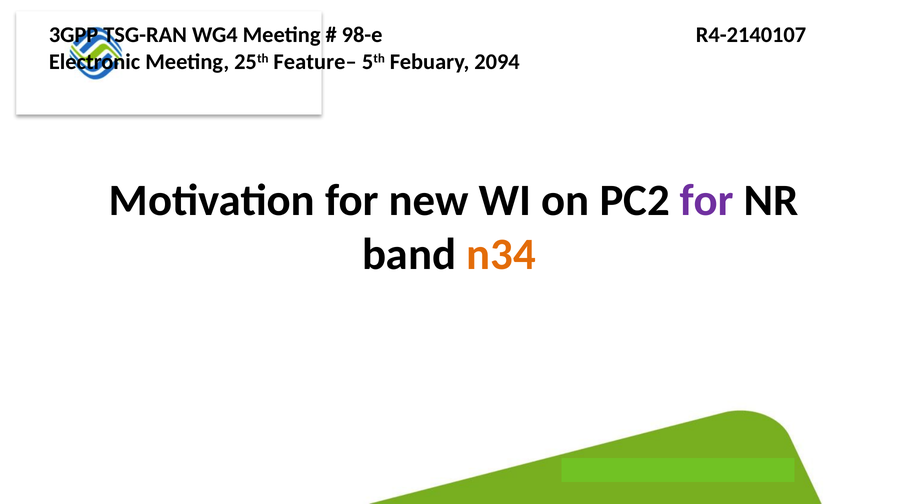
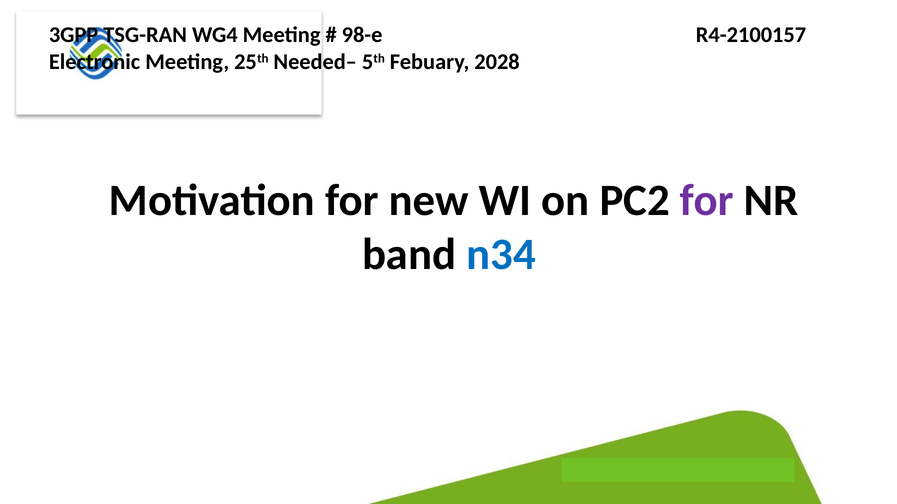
R4-2140107: R4-2140107 -> R4-2100157 (751, 35)
Feature–: Feature– -> Needed– (315, 62)
2094: 2094 -> 2028 (497, 62)
n34 colour: orange -> blue (501, 255)
